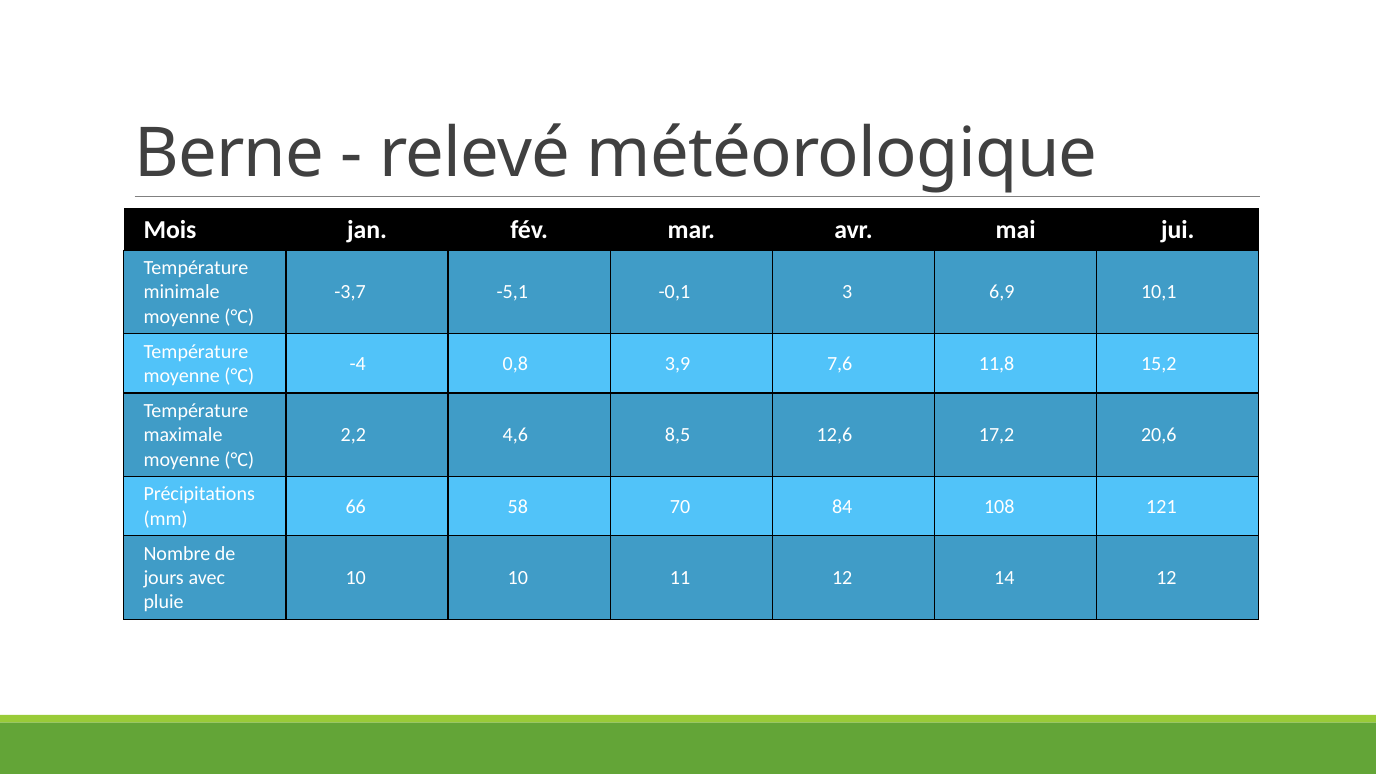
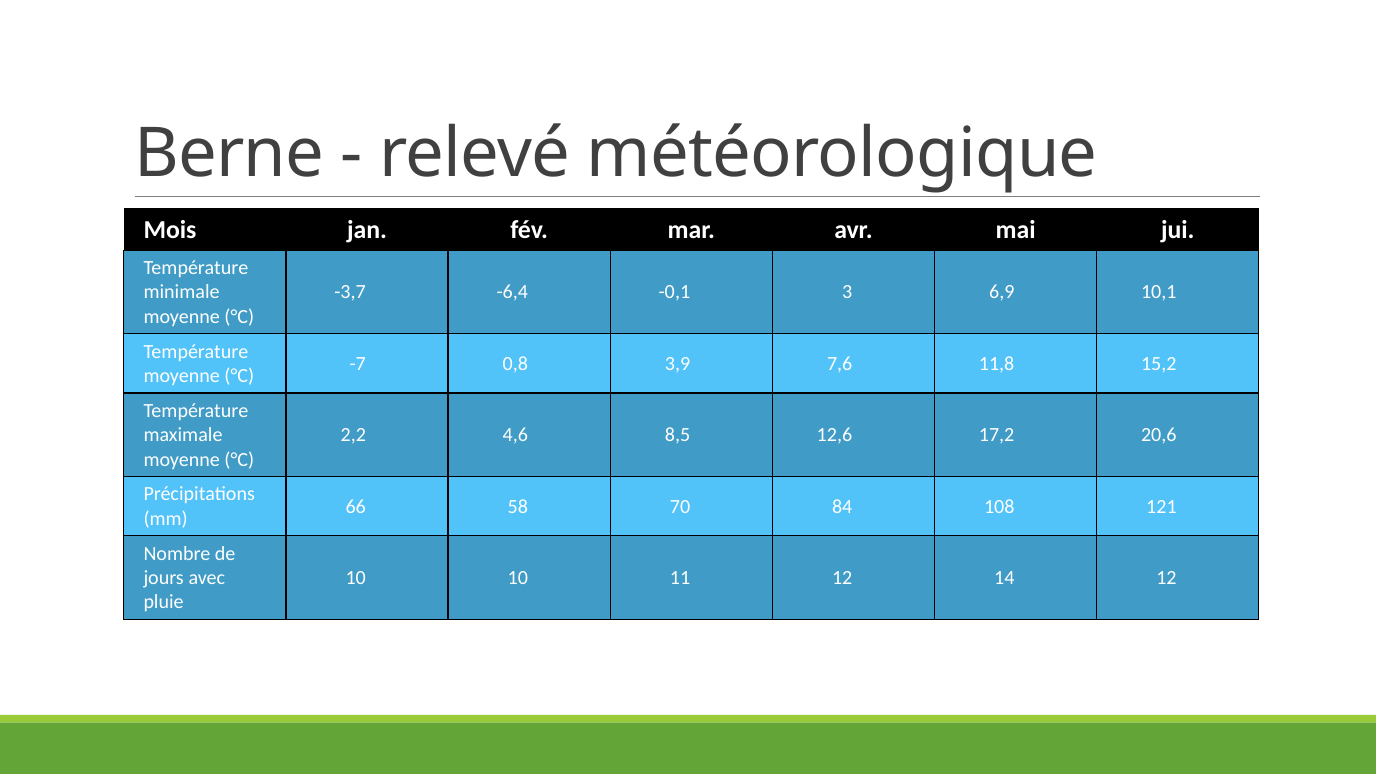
-5,1: -5,1 -> -6,4 (512, 292)
-4: -4 -> -7 (358, 364)
